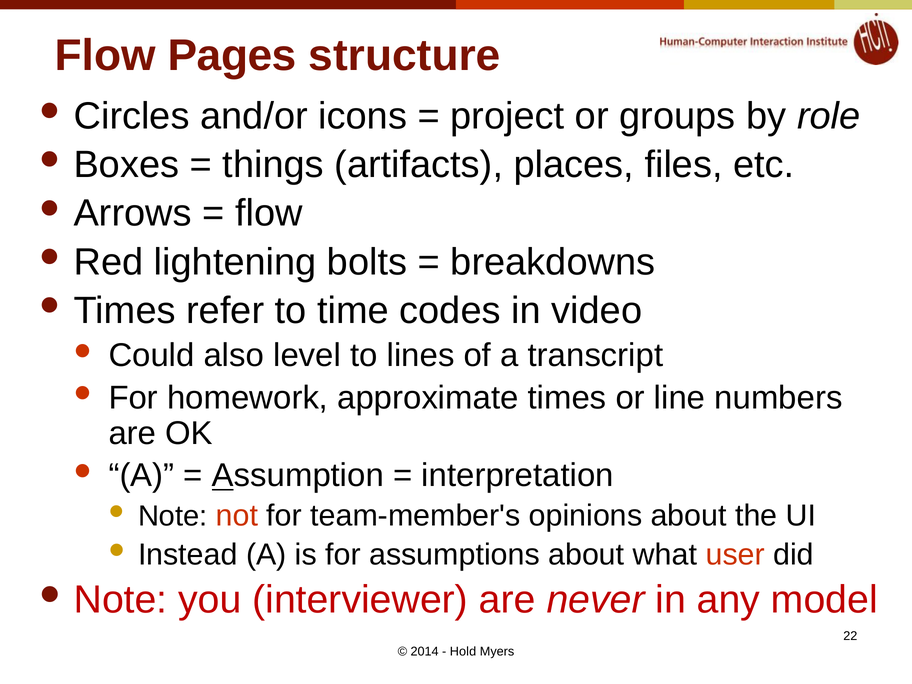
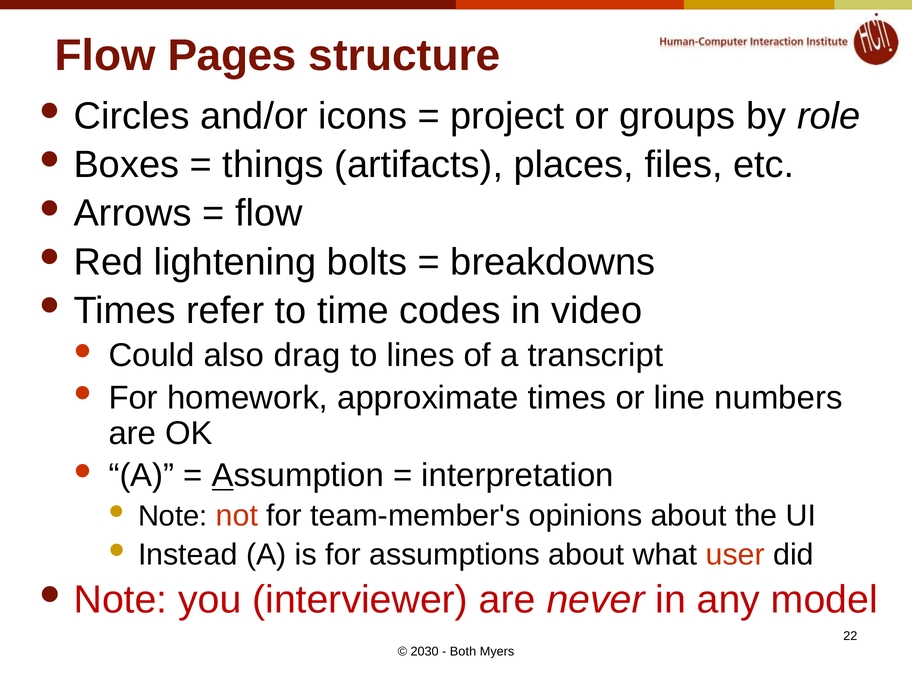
level: level -> drag (307, 356)
2014: 2014 -> 2030 (425, 651)
Hold: Hold -> Both (463, 651)
